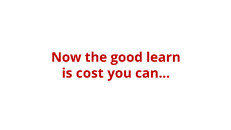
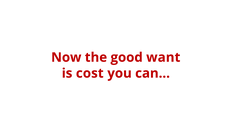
learn: learn -> want (163, 57)
